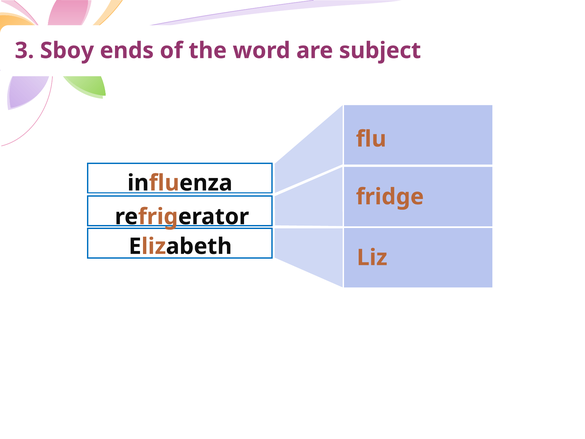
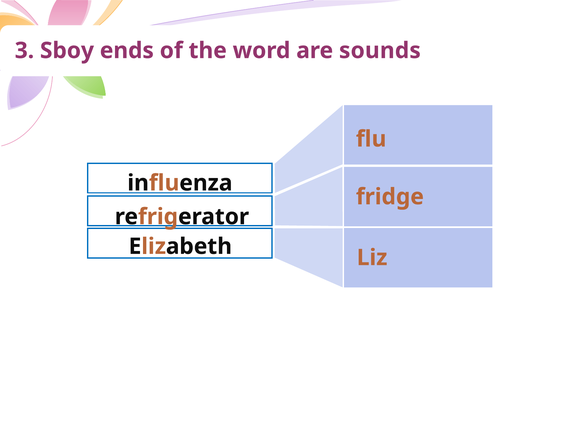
subject: subject -> sounds (380, 51)
